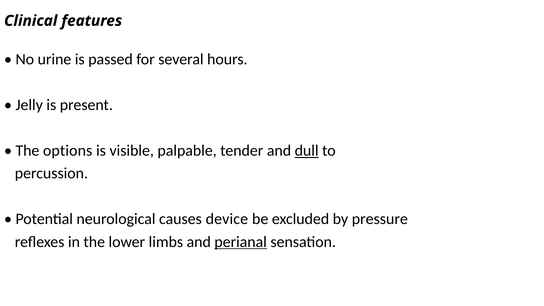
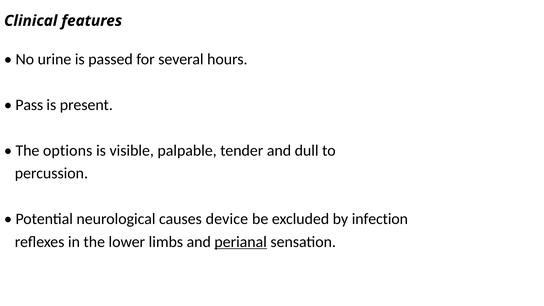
Jelly: Jelly -> Pass (29, 105)
dull underline: present -> none (307, 151)
pressure: pressure -> infection (380, 219)
